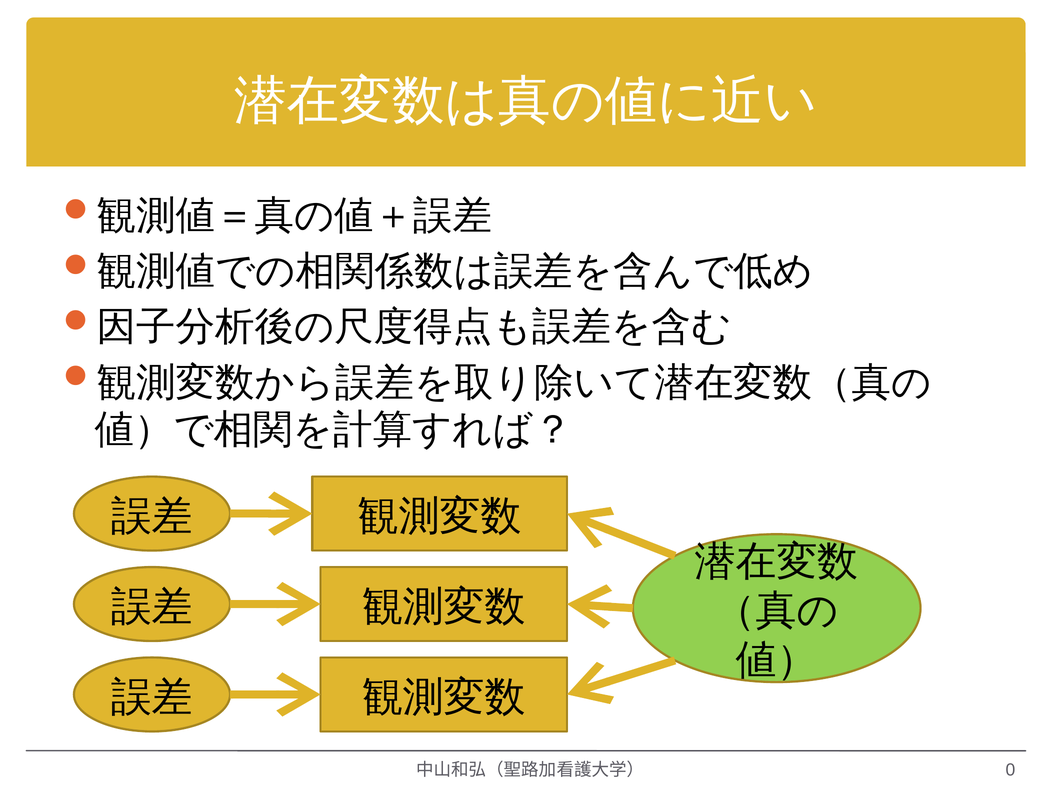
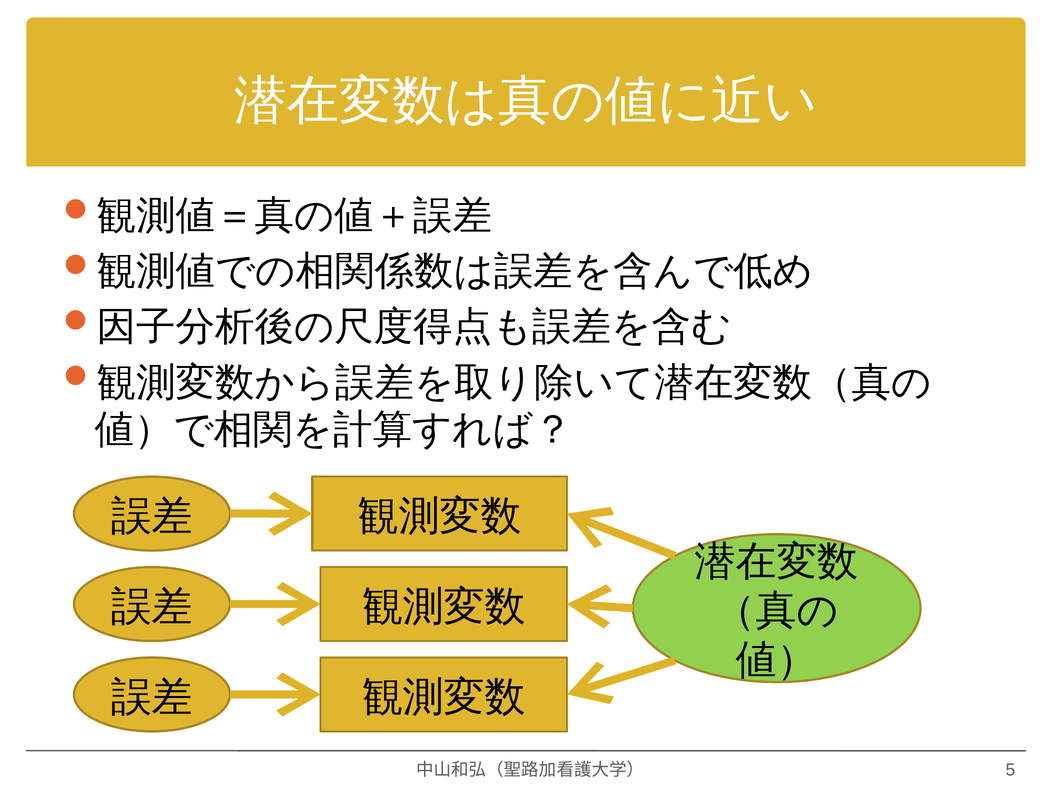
0: 0 -> 5 (1010, 770)
